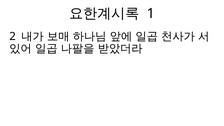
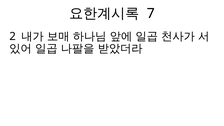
1: 1 -> 7 (151, 13)
